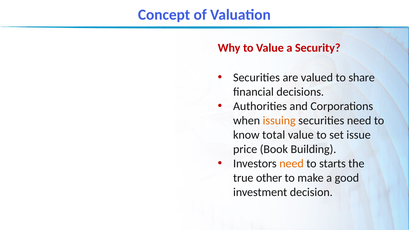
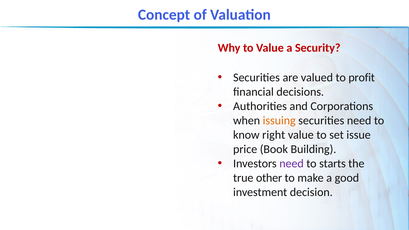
share: share -> profit (362, 78)
total: total -> right (274, 135)
need colour: orange -> purple (292, 163)
